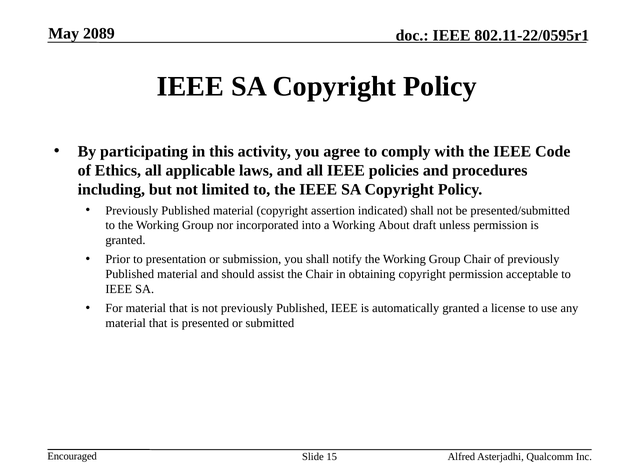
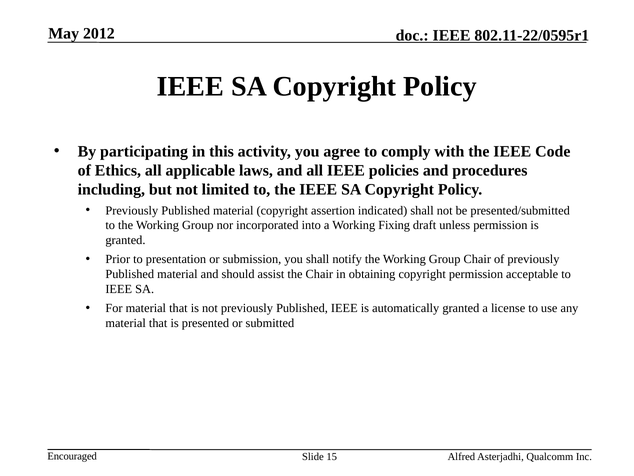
2089: 2089 -> 2012 (99, 34)
About: About -> Fixing (394, 225)
